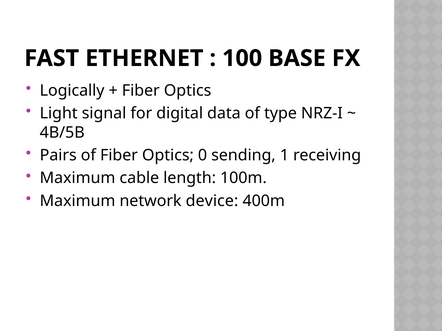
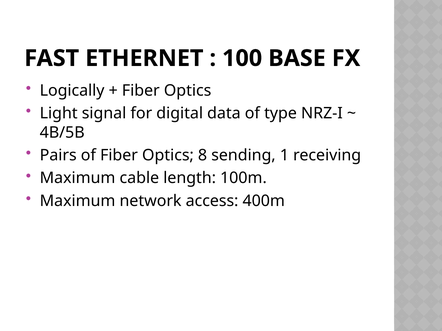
0: 0 -> 8 (203, 155)
device: device -> access (212, 201)
